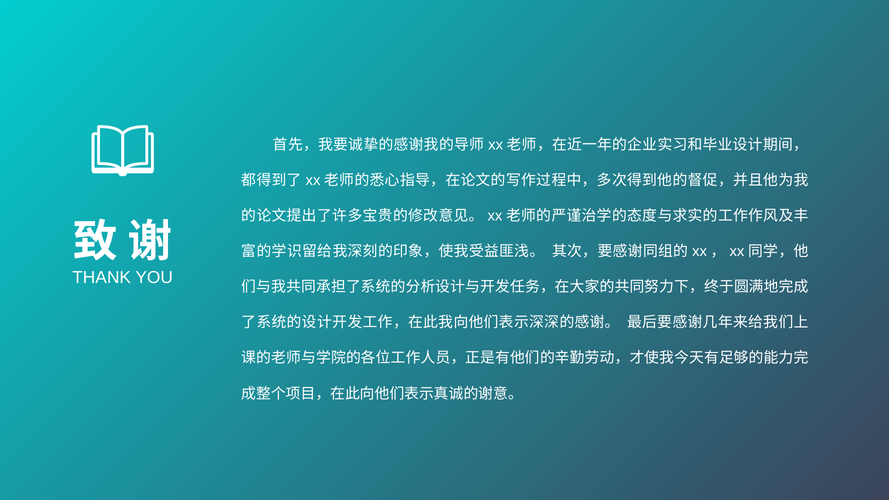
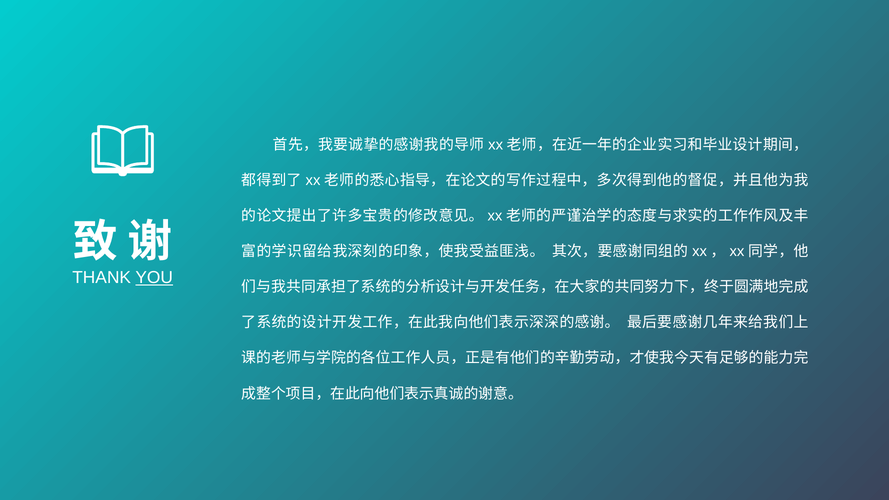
YOU underline: none -> present (154, 277)
